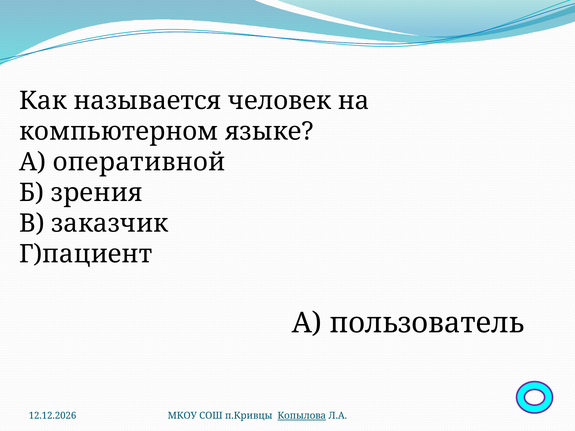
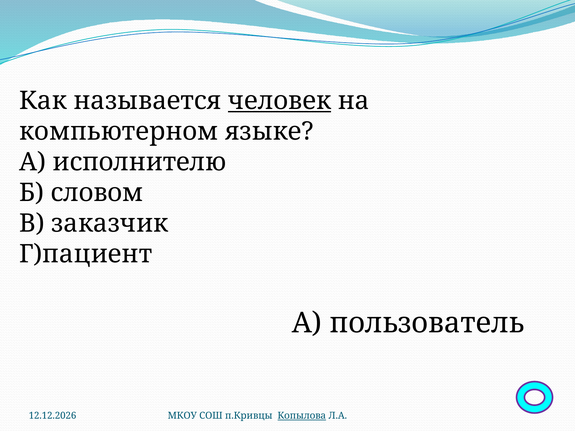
человек underline: none -> present (280, 101)
оперативной: оперативной -> исполнителю (139, 162)
зрения: зрения -> словом (97, 193)
